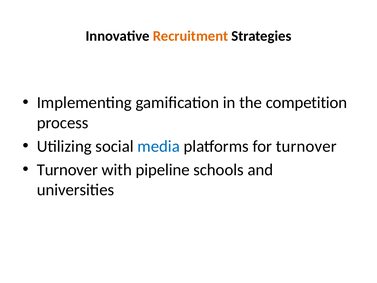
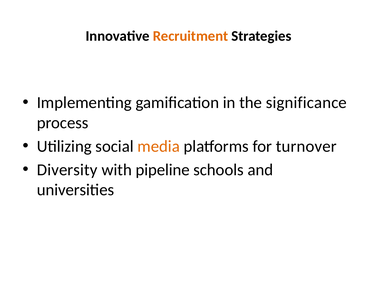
competition: competition -> significance (306, 103)
media colour: blue -> orange (159, 146)
Turnover: Turnover -> Diversity (67, 170)
